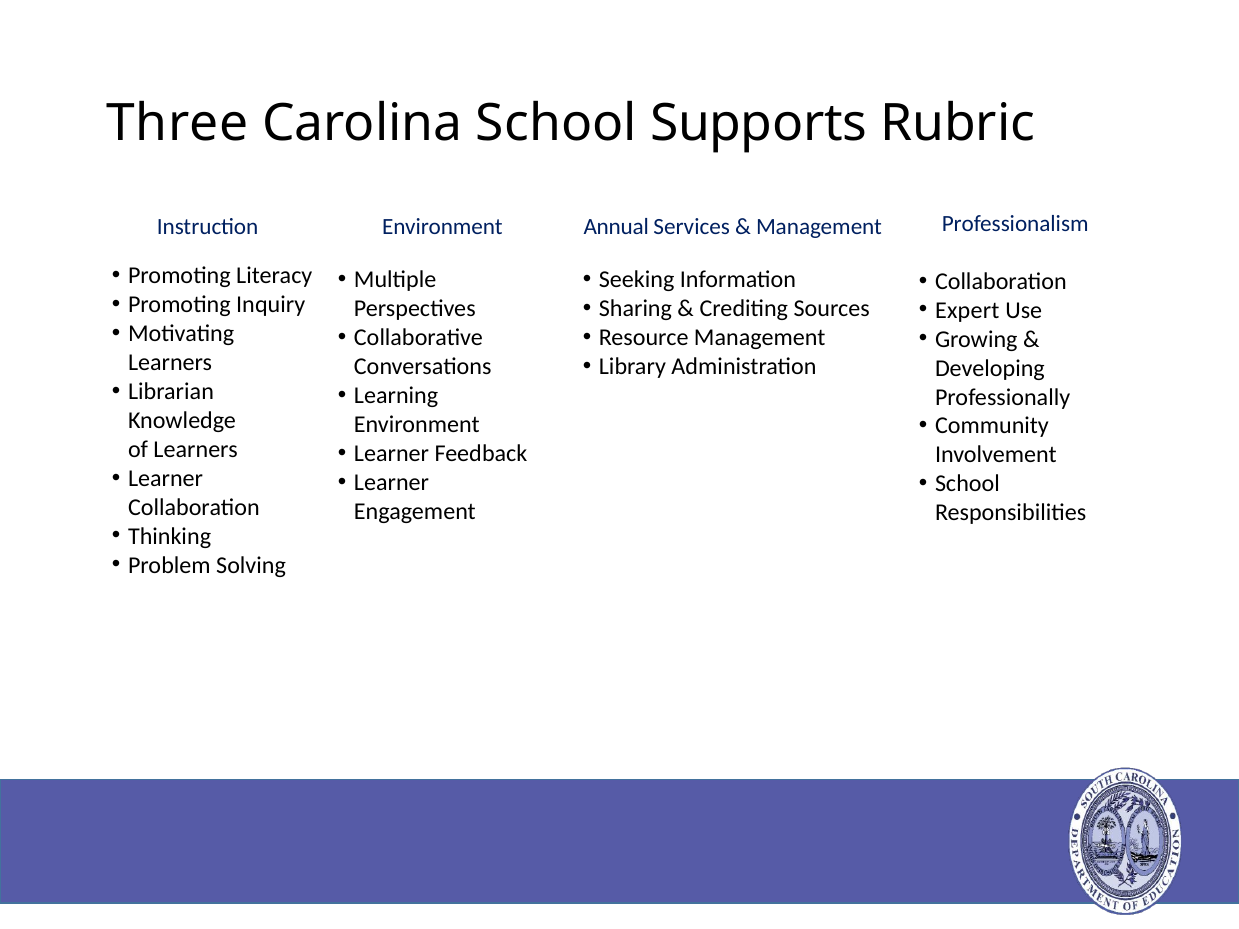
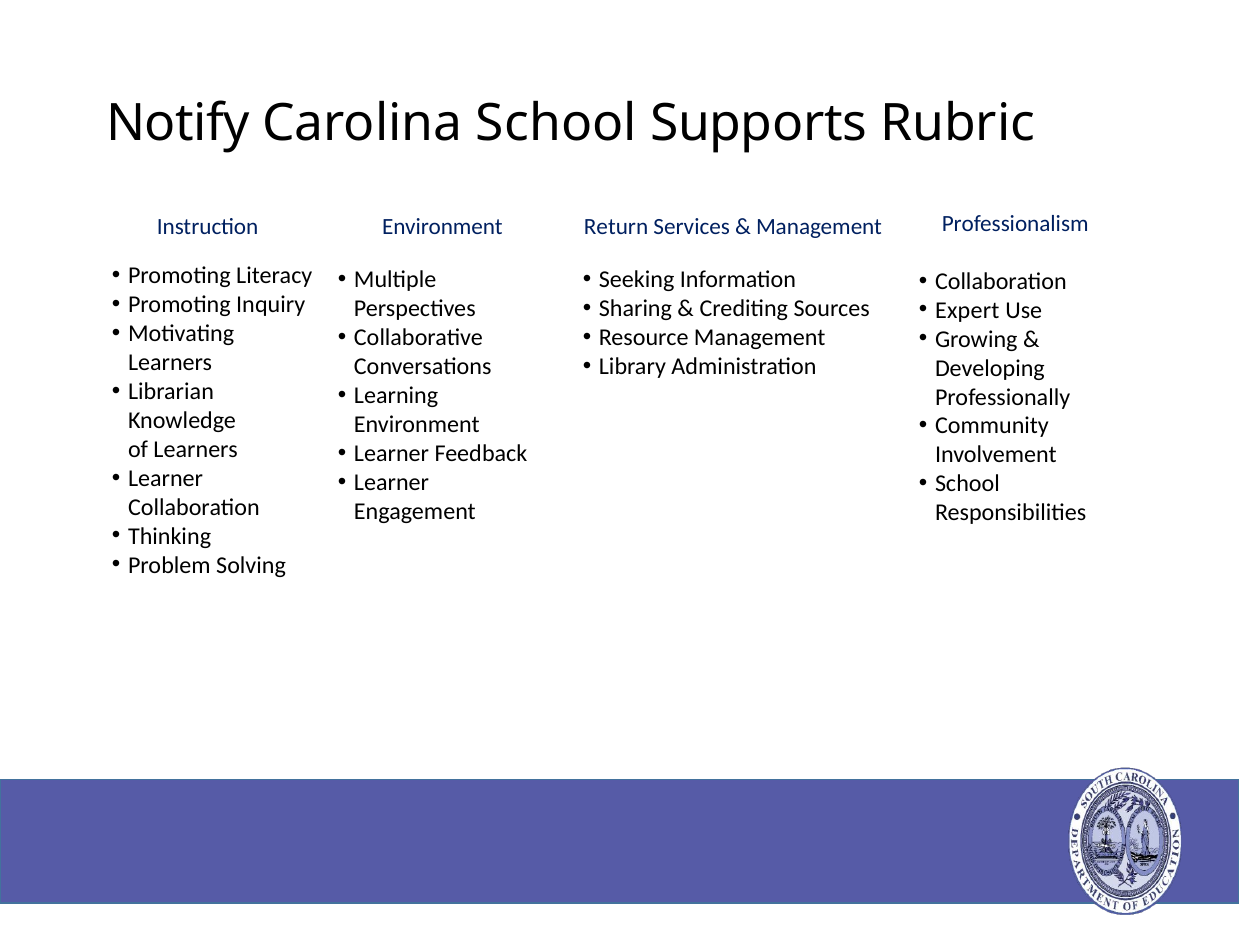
Three: Three -> Notify (178, 123)
Annual: Annual -> Return (616, 227)
